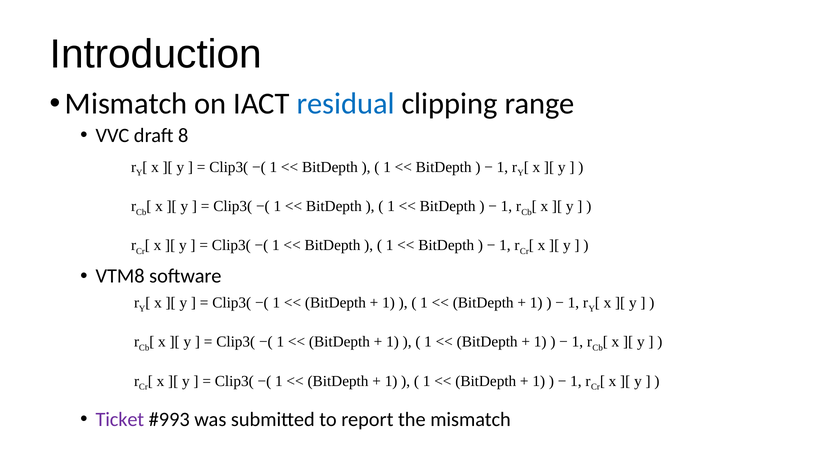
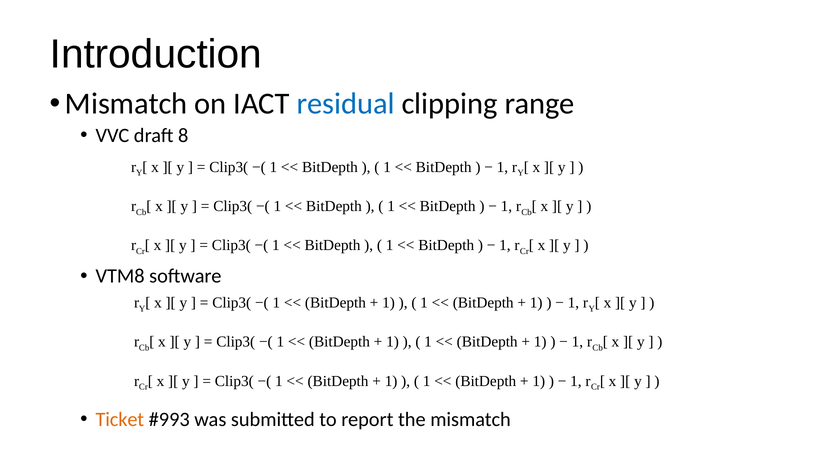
Ticket colour: purple -> orange (120, 419)
